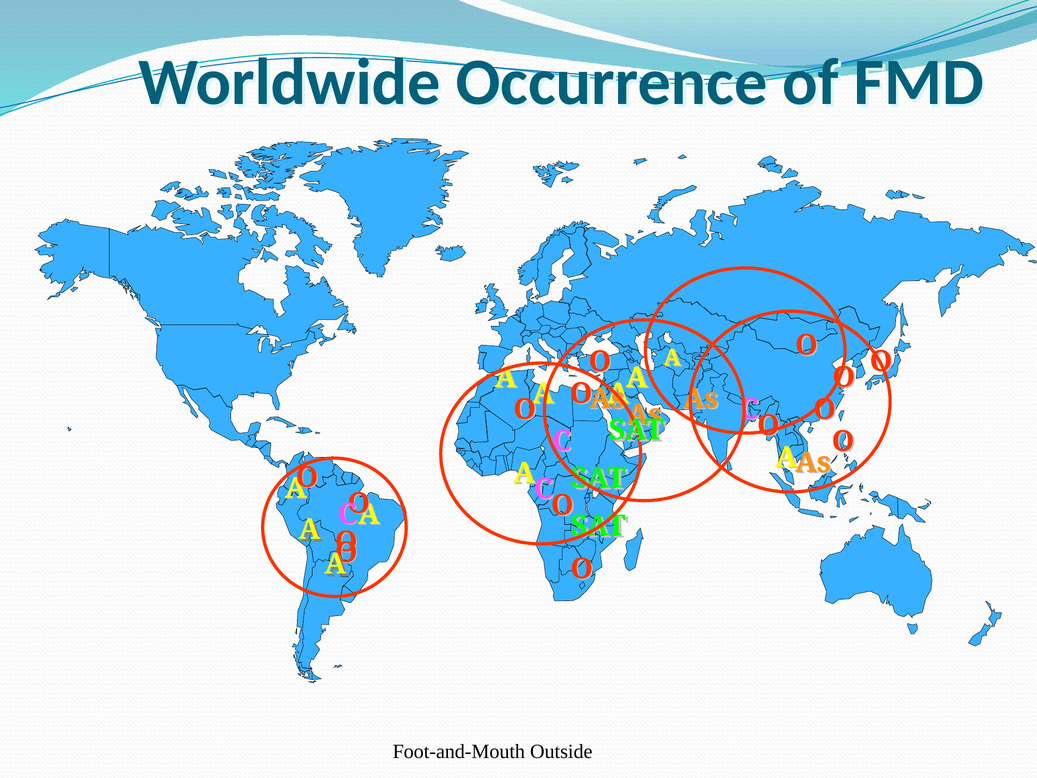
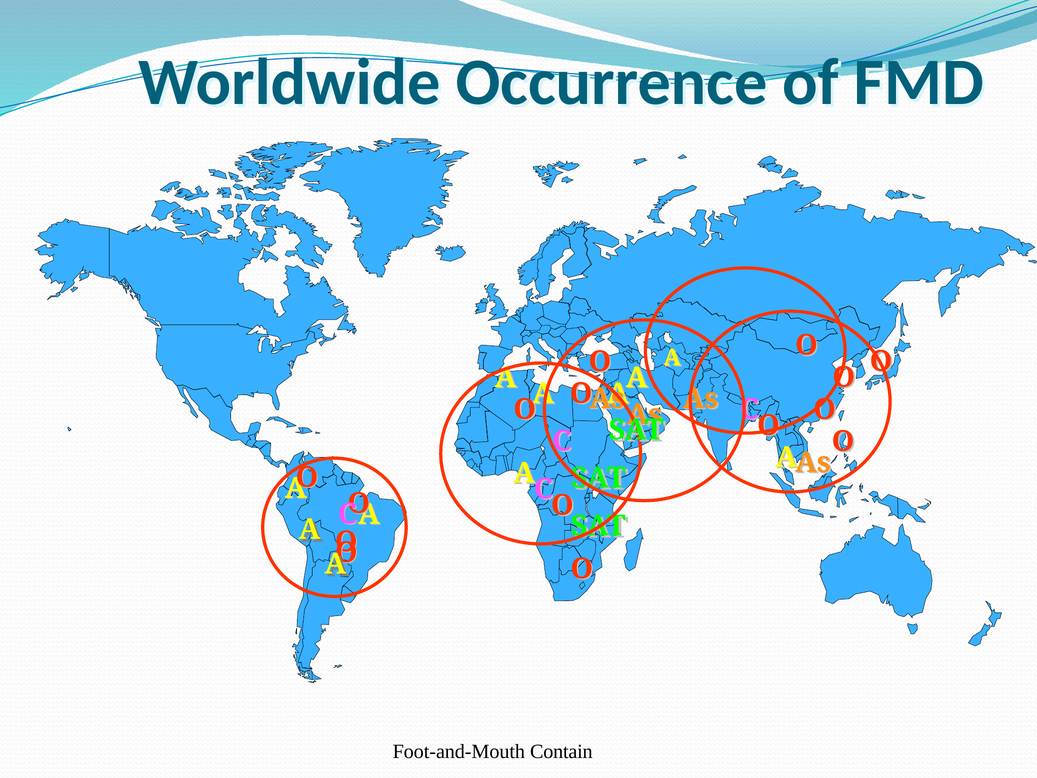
Outside: Outside -> Contain (561, 752)
